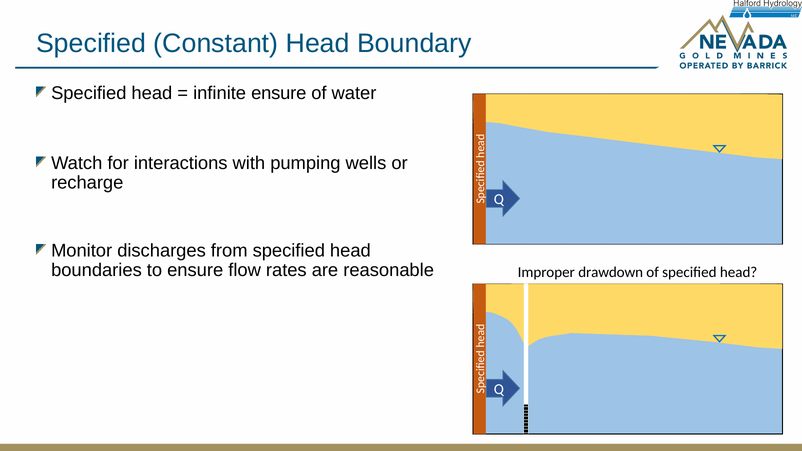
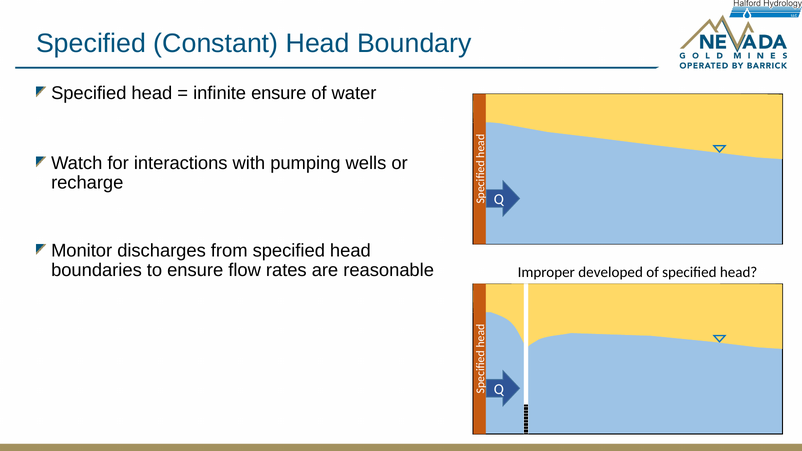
drawdown: drawdown -> developed (611, 272)
